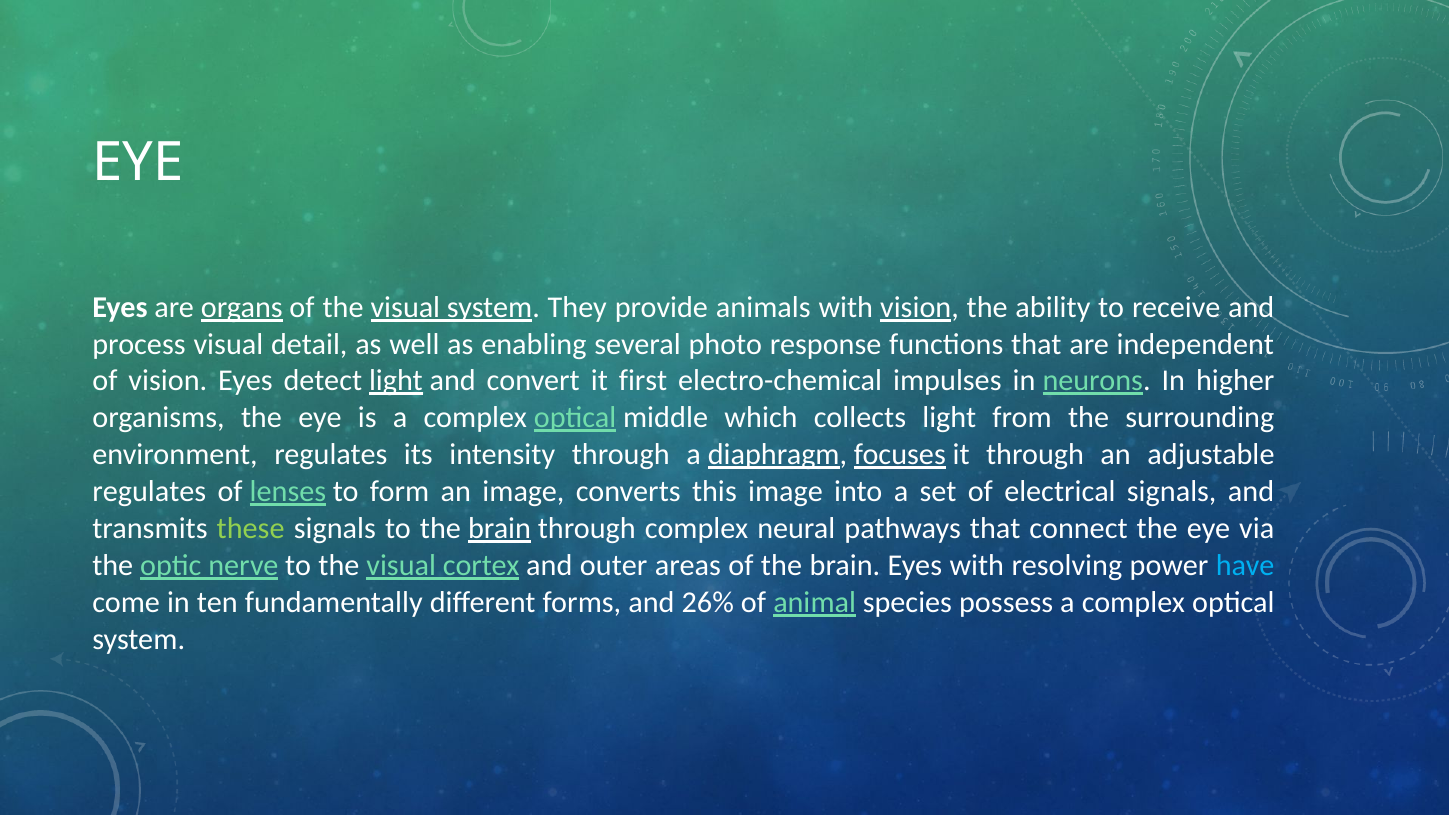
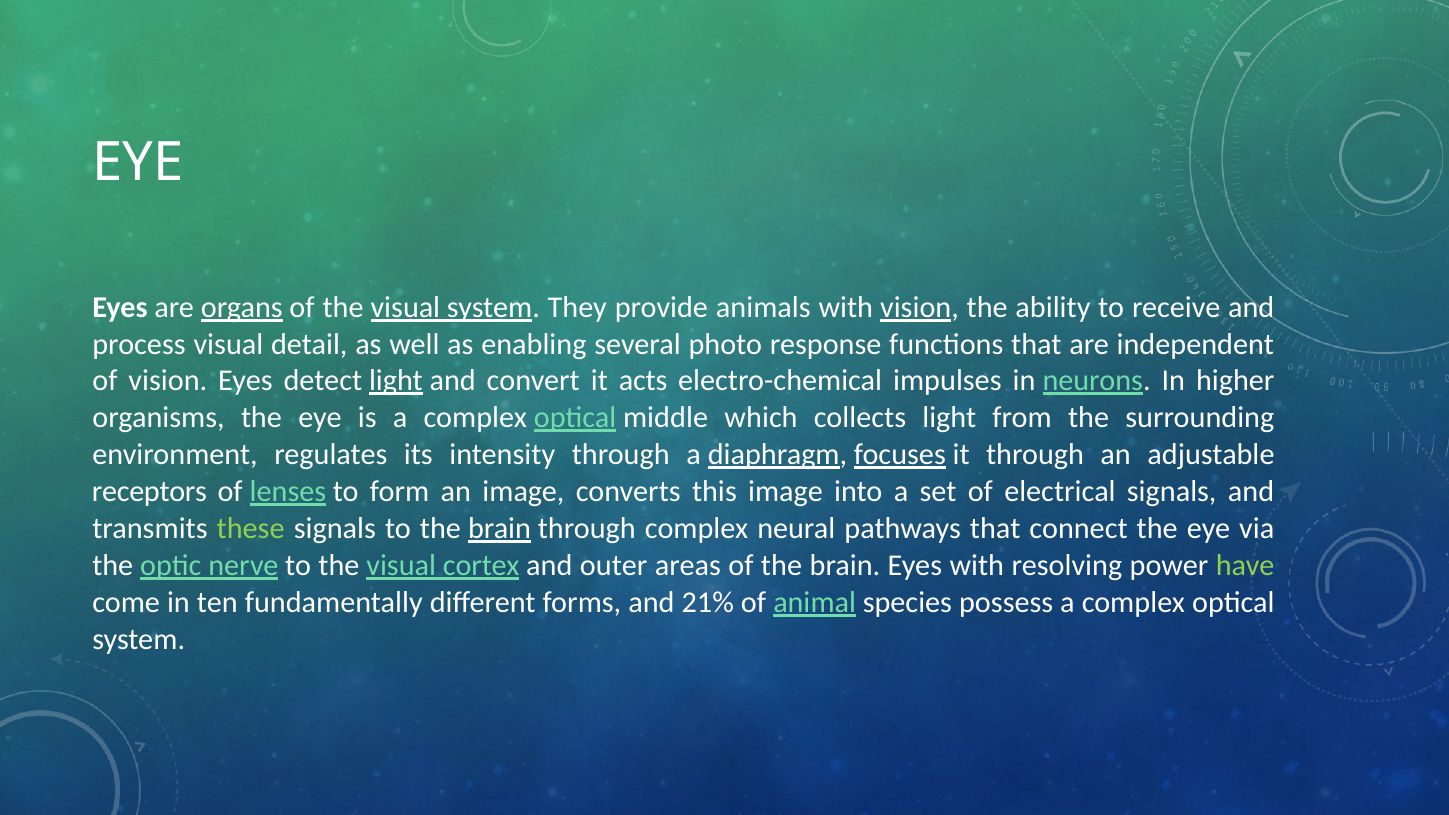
first: first -> acts (643, 381)
regulates: regulates -> receptors (149, 492)
have colour: light blue -> light green (1245, 566)
26%: 26% -> 21% (708, 603)
